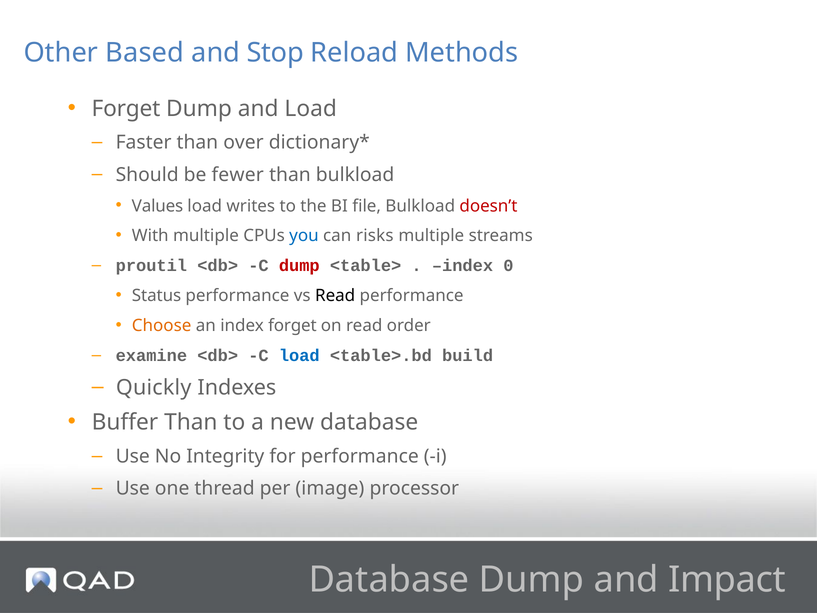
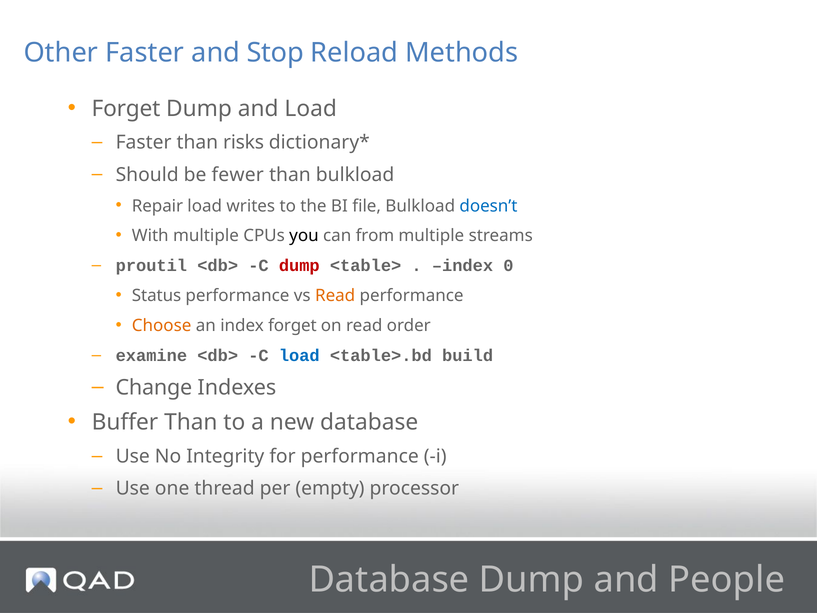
Other Based: Based -> Faster (145, 53)
over: over -> risks (244, 143)
Values: Values -> Repair (157, 206)
doesn’t colour: red -> blue (488, 206)
you colour: blue -> black (304, 236)
risks: risks -> from (375, 236)
Read colour: black -> orange (335, 296)
Quickly: Quickly -> Change (154, 387)
image: image -> empty (330, 488)
Impact: Impact -> People (727, 579)
